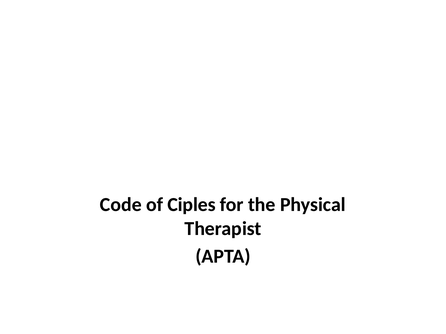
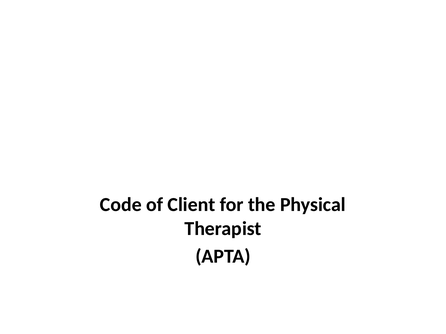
Ciples: Ciples -> Client (191, 205)
